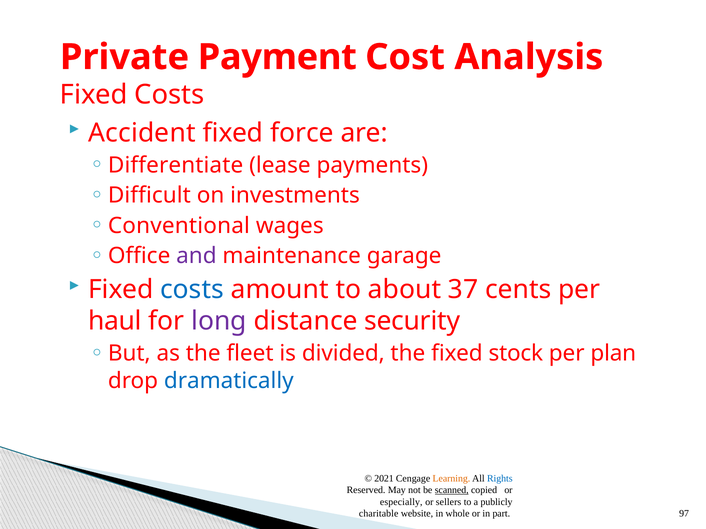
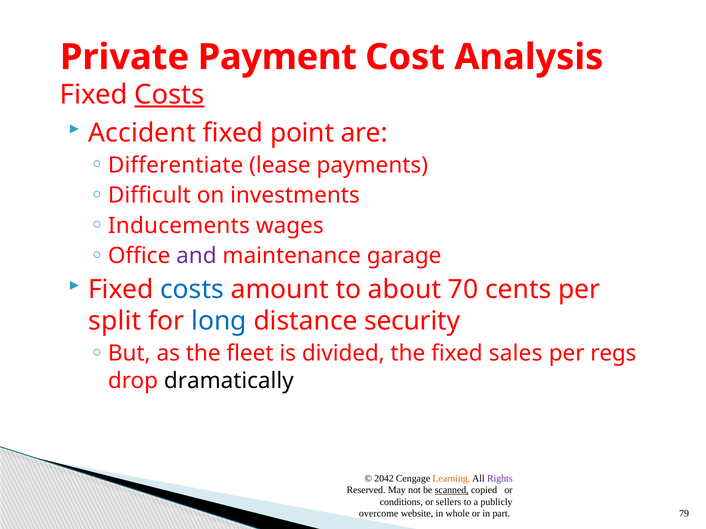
Costs underline: none -> present (169, 95)
force: force -> point (302, 133)
Conventional: Conventional -> Inducements (179, 226)
37: 37 -> 70 (463, 290)
haul: haul -> split (115, 322)
long colour: purple -> blue (219, 322)
stock: stock -> sales (516, 354)
plan: plan -> regs (613, 354)
dramatically colour: blue -> black (229, 381)
2021: 2021 -> 2042 (384, 479)
Rights colour: blue -> purple (500, 479)
especially: especially -> conditions (401, 502)
charitable: charitable -> overcome (379, 514)
97: 97 -> 79 (684, 514)
